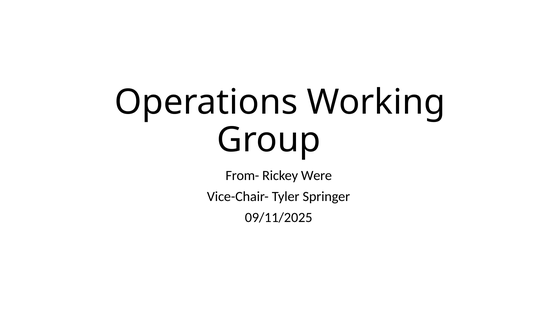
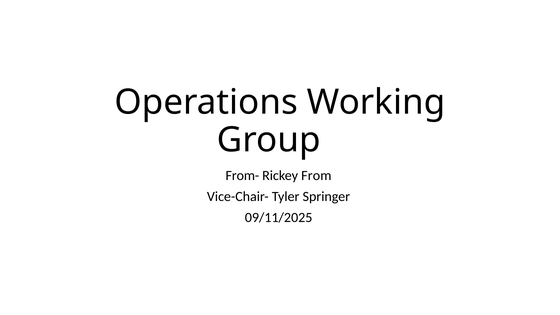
Were: Were -> From (316, 175)
